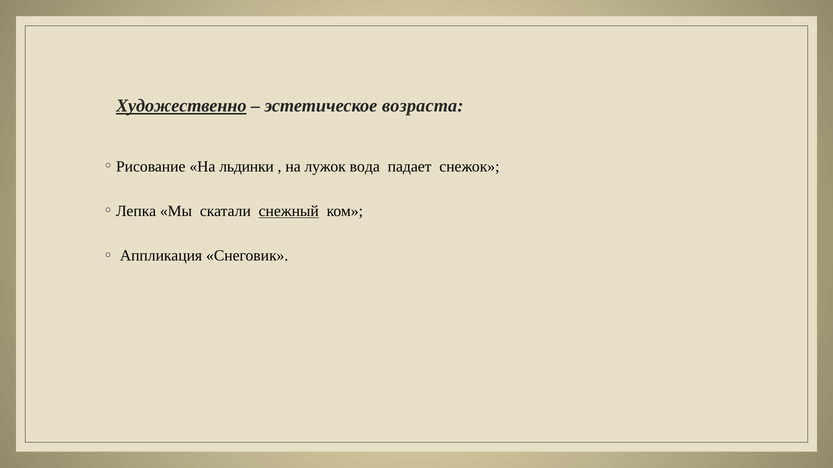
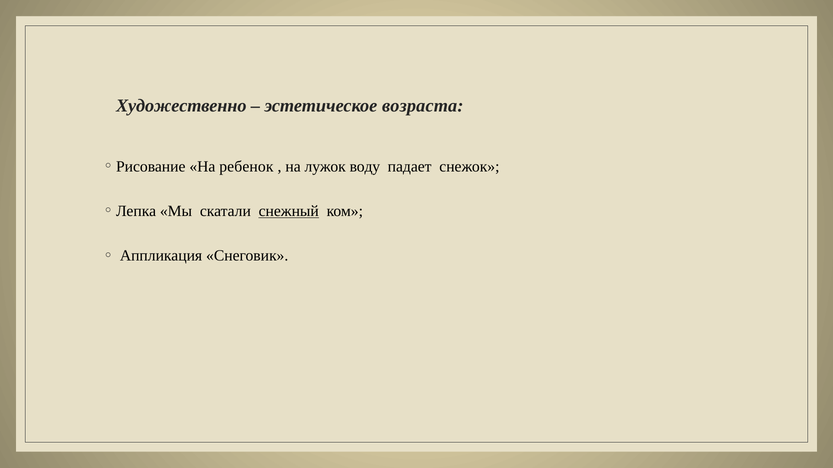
Художественно underline: present -> none (181, 106)
льдинки: льдинки -> ребенок (246, 167)
вода: вода -> воду (365, 167)
